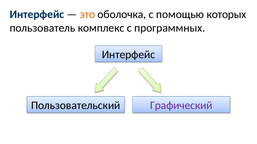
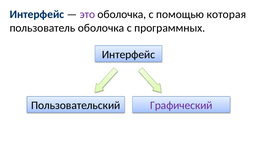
это colour: orange -> purple (87, 14)
которых: которых -> которая (226, 14)
пользователь комплекс: комплекс -> оболочка (101, 28)
